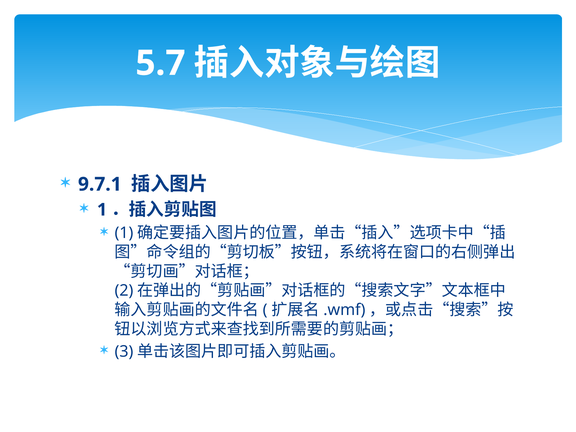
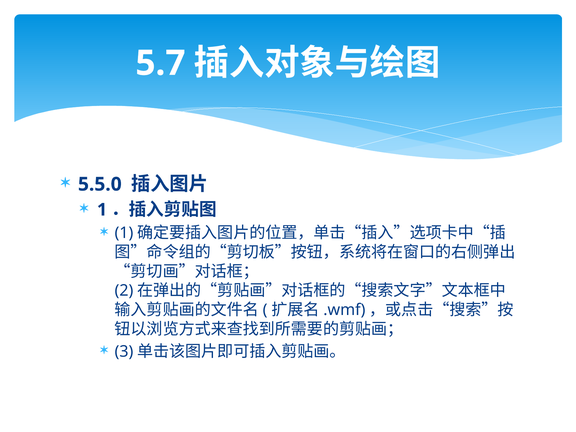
9.7.1: 9.7.1 -> 5.5.0 (100, 184)
